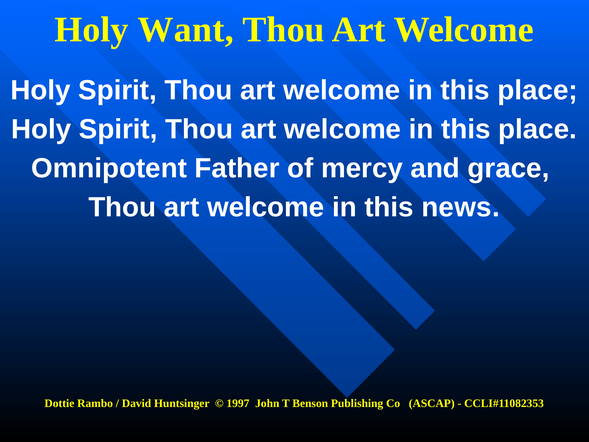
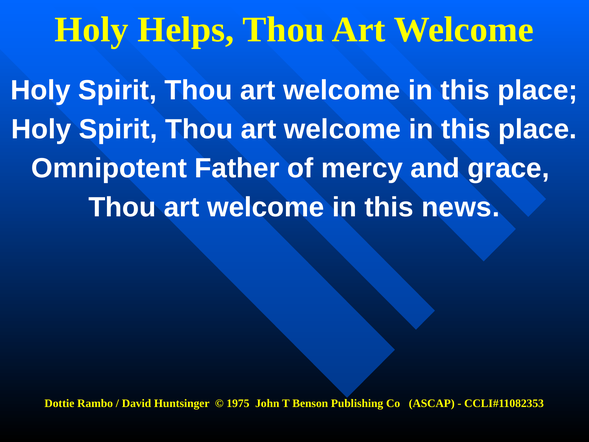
Want: Want -> Helps (186, 29)
1997: 1997 -> 1975 (238, 403)
